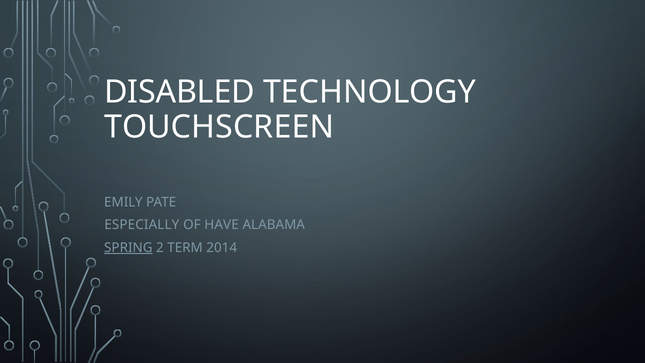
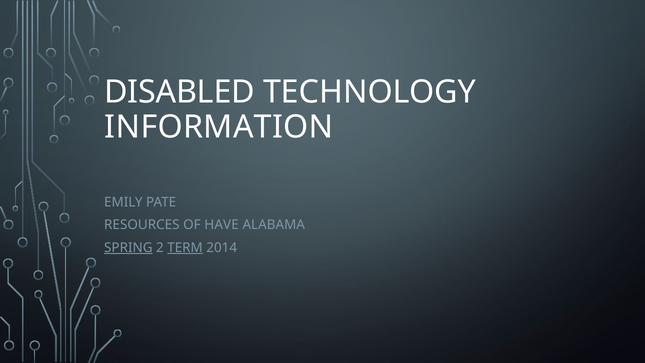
TOUCHSCREEN: TOUCHSCREEN -> INFORMATION (219, 127)
ESPECIALLY: ESPECIALLY -> RESOURCES (142, 225)
TERM underline: none -> present (185, 248)
